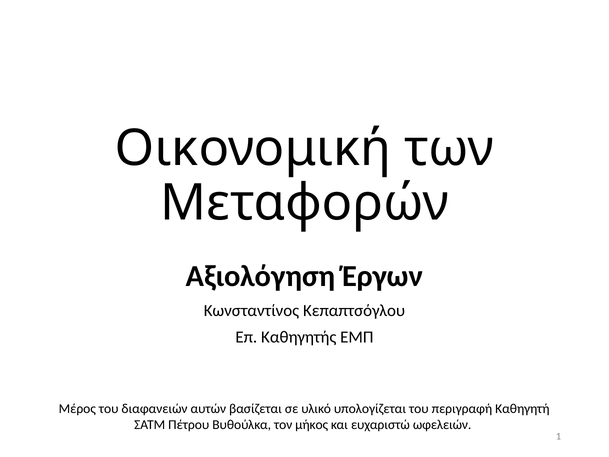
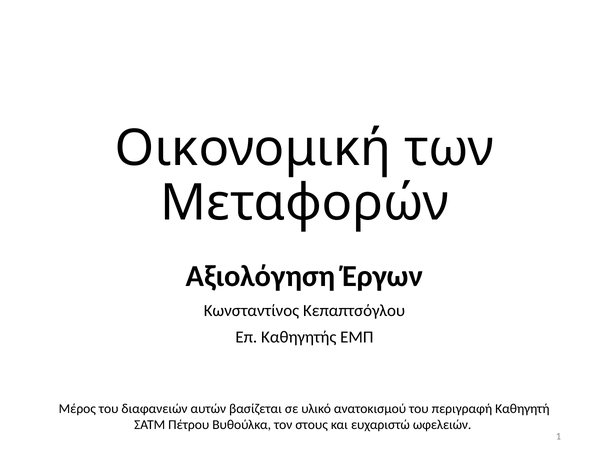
υπολογίζεται: υπολογίζεται -> ανατοκισμού (370, 408)
μήκος: μήκος -> στους (312, 425)
